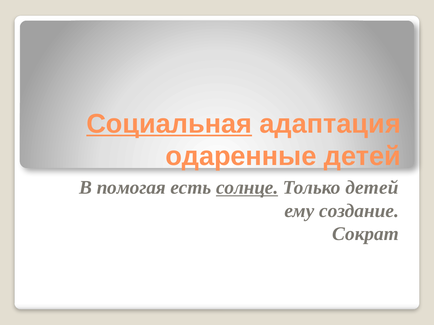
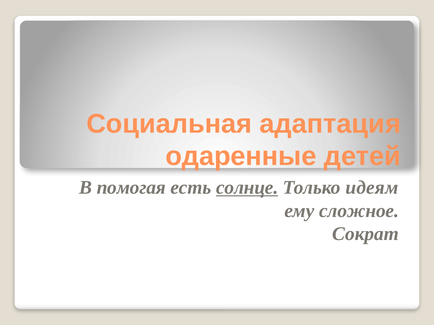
Социальная underline: present -> none (169, 124)
Только детей: детей -> идеям (372, 188)
создание: создание -> сложное (359, 211)
